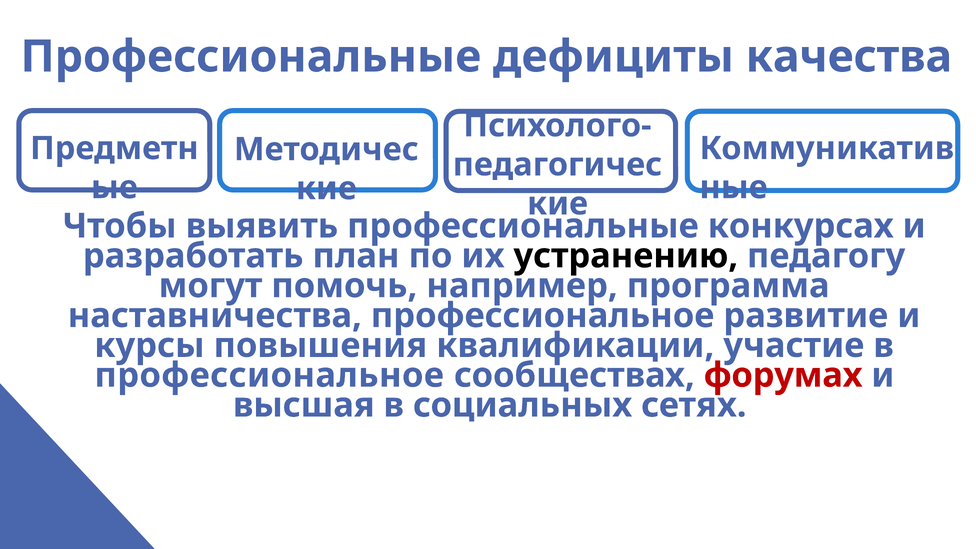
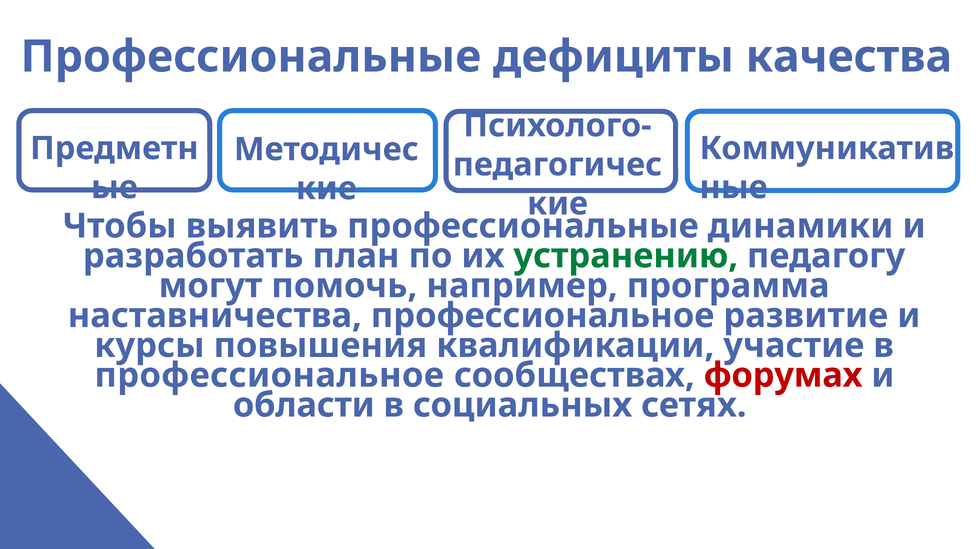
конкурсах: конкурсах -> динамики (801, 226)
устранению colour: black -> green (626, 256)
высшая: высшая -> области (304, 405)
